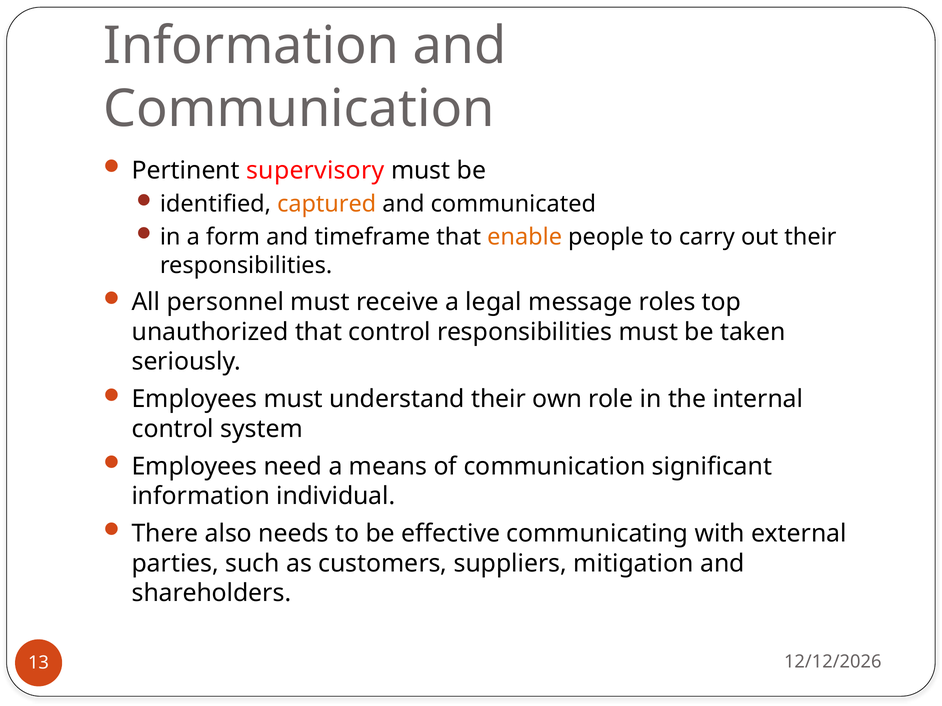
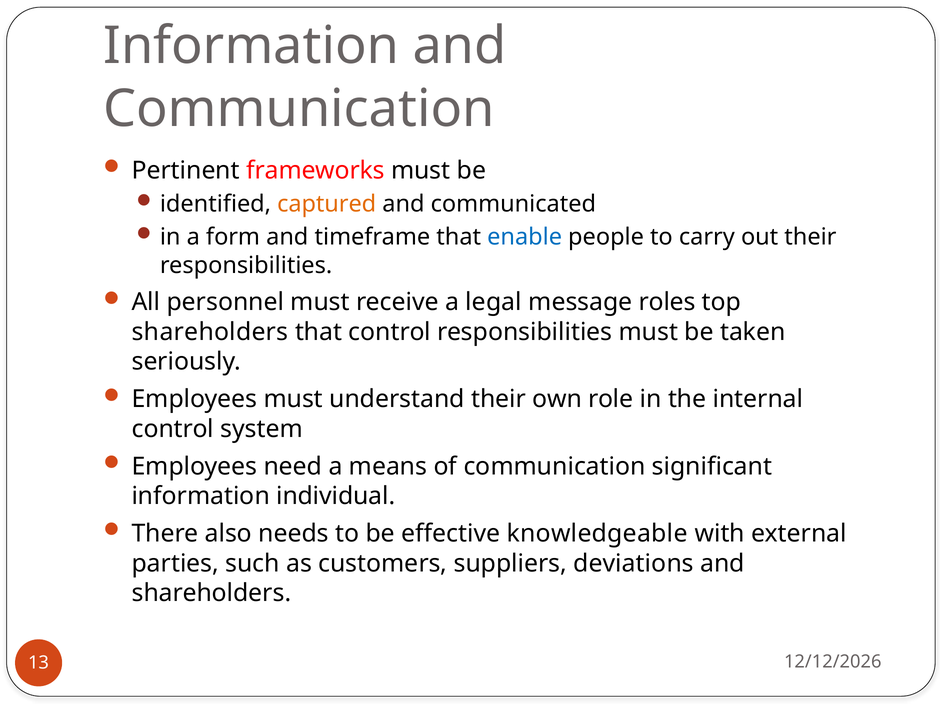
supervisory: supervisory -> frameworks (315, 170)
enable colour: orange -> blue (525, 237)
unauthorized: unauthorized -> shareholders (210, 332)
communicating: communicating -> knowledgeable (597, 534)
mitigation: mitigation -> deviations (634, 564)
